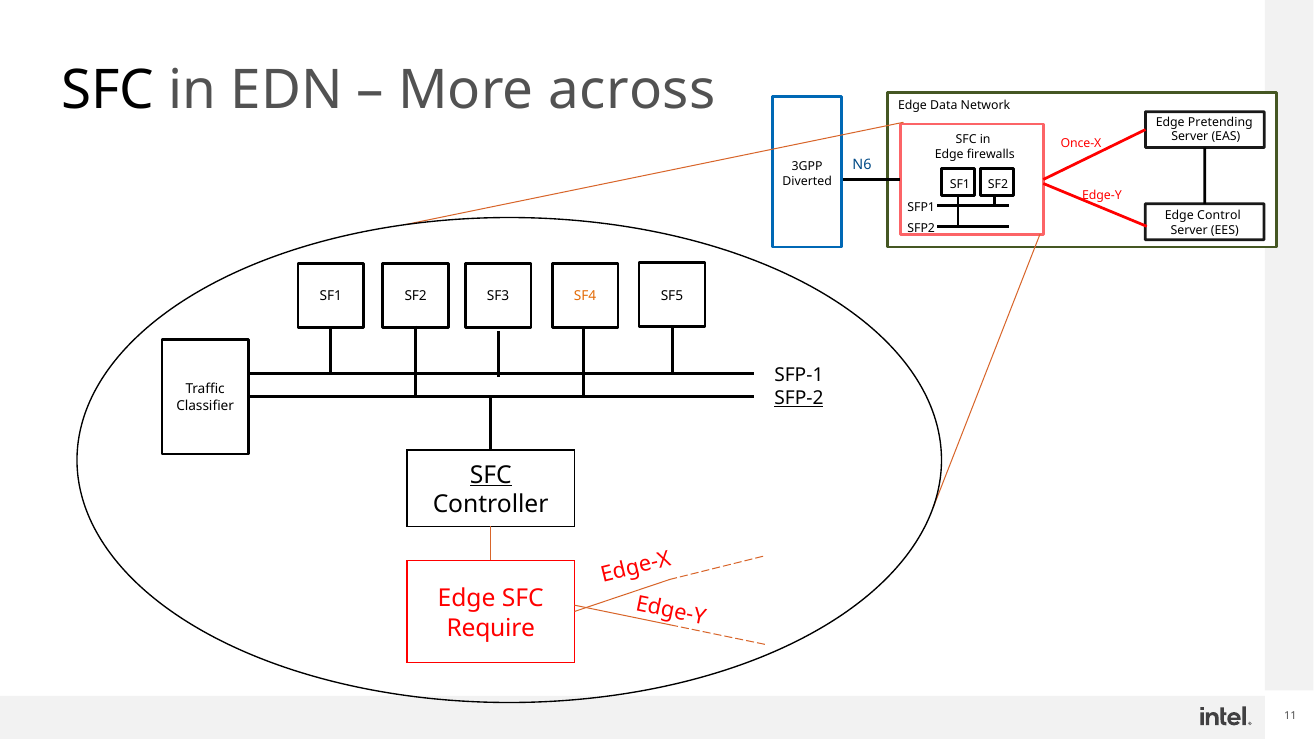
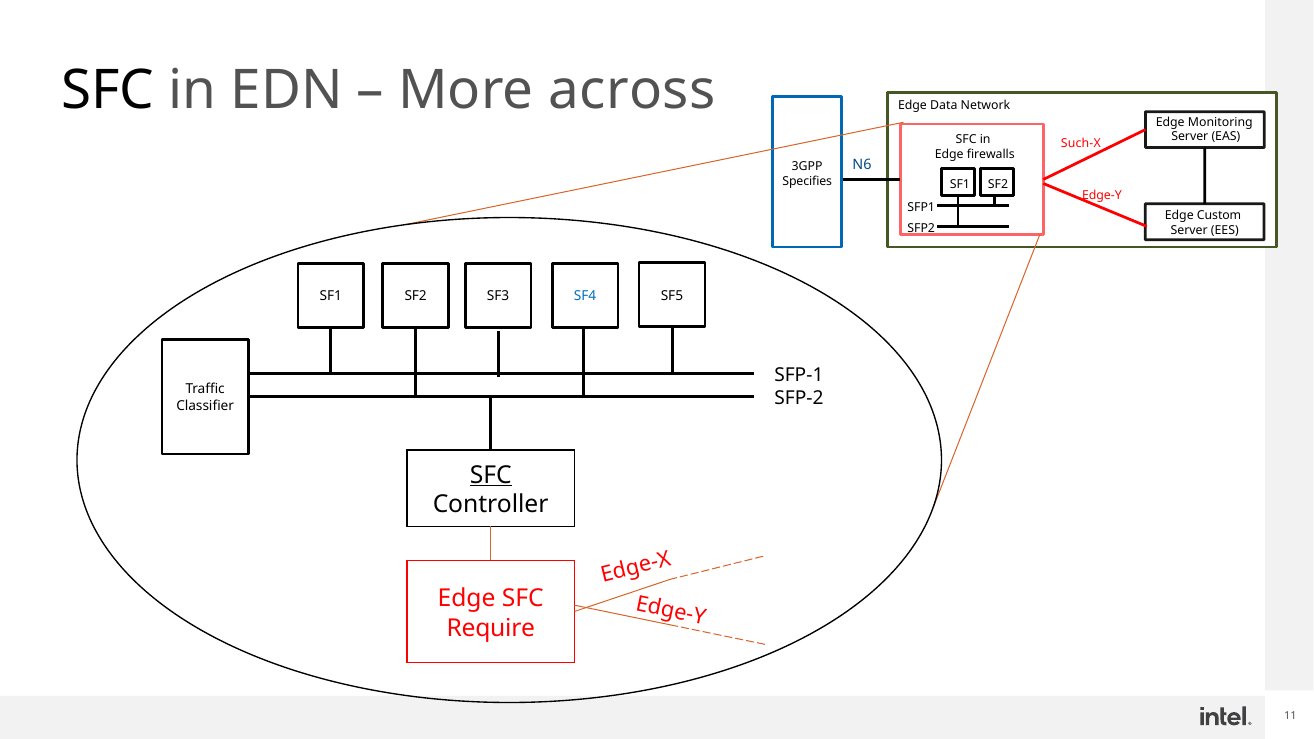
Pretending: Pretending -> Monitoring (1220, 122)
Once-X: Once-X -> Such-X (1081, 143)
Diverted: Diverted -> Specifies (807, 182)
Control: Control -> Custom (1219, 215)
SF4 colour: orange -> blue (585, 296)
SFP-2 underline: present -> none (799, 398)
